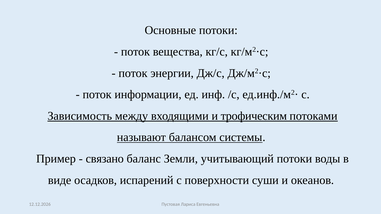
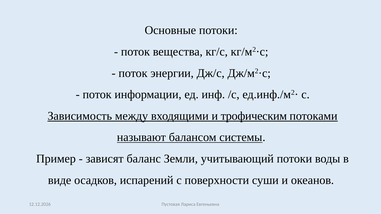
связано: связано -> зависят (105, 159)
